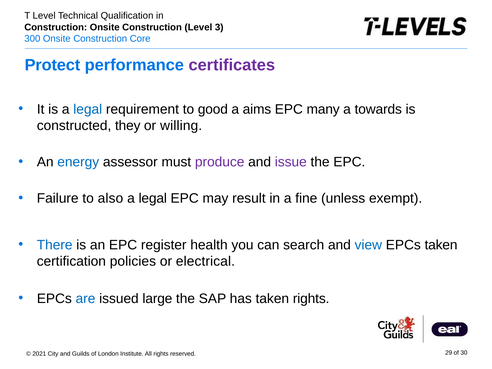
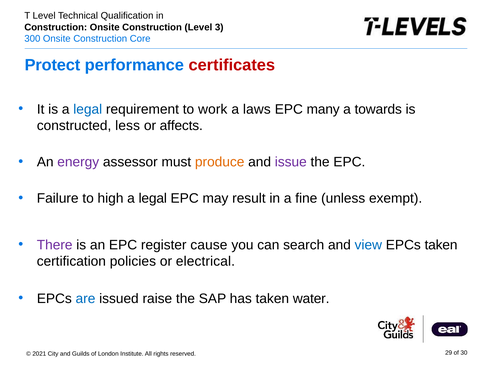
certificates colour: purple -> red (232, 65)
good: good -> work (213, 109)
aims: aims -> laws (257, 109)
they: they -> less (128, 126)
willing: willing -> affects (181, 126)
energy colour: blue -> purple (78, 162)
produce colour: purple -> orange (220, 162)
also: also -> high (111, 198)
There colour: blue -> purple (55, 245)
health: health -> cause (209, 245)
large: large -> raise (157, 298)
taken rights: rights -> water (311, 298)
